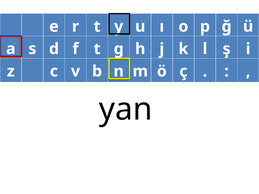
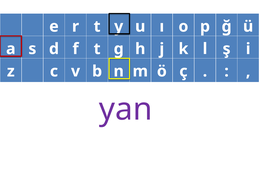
yan colour: black -> purple (126, 109)
